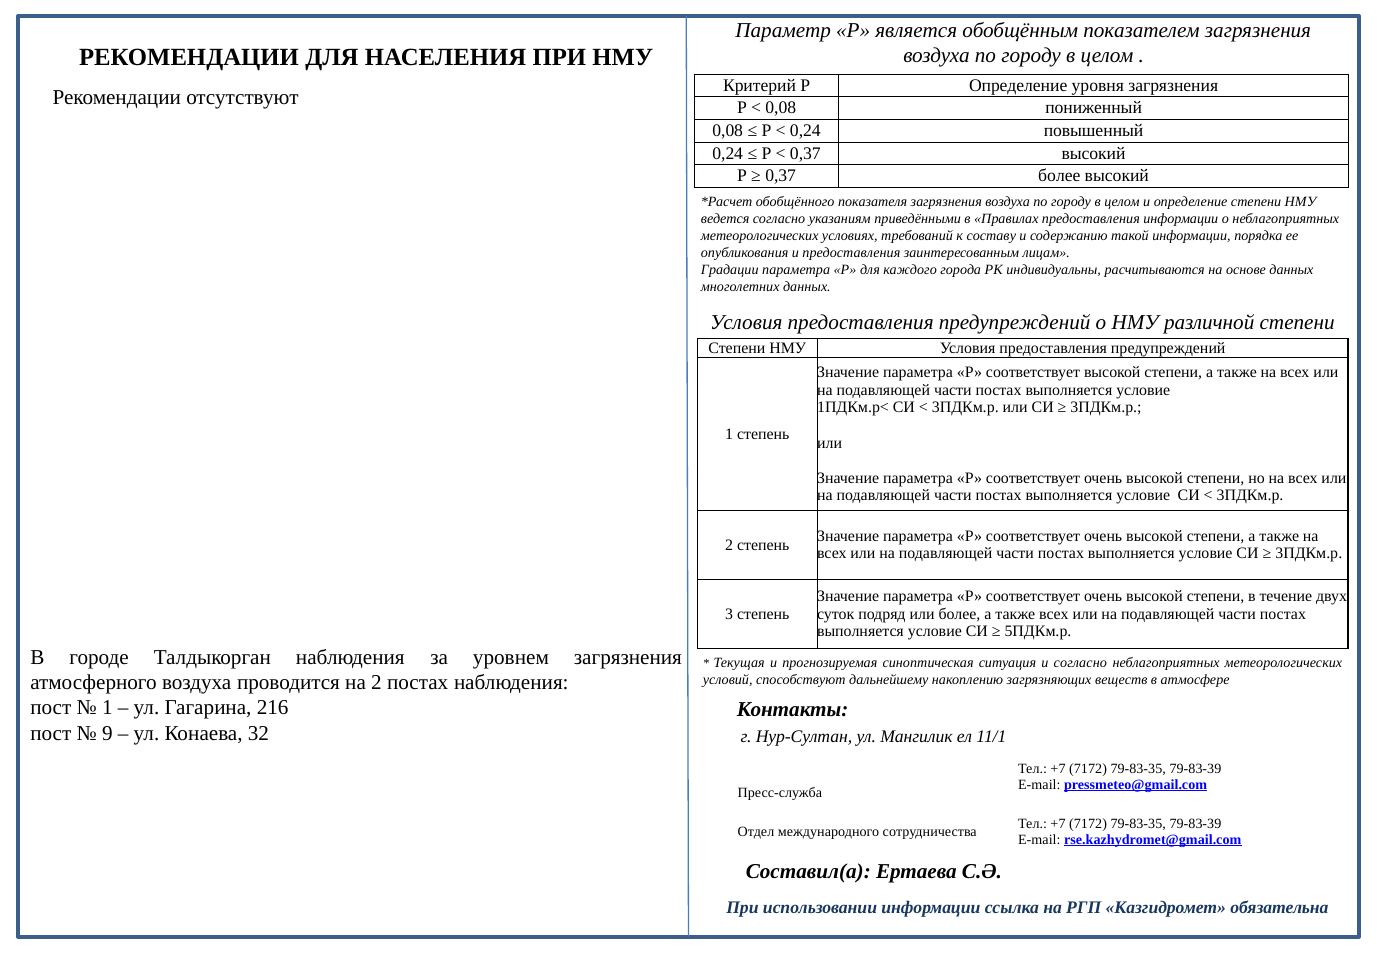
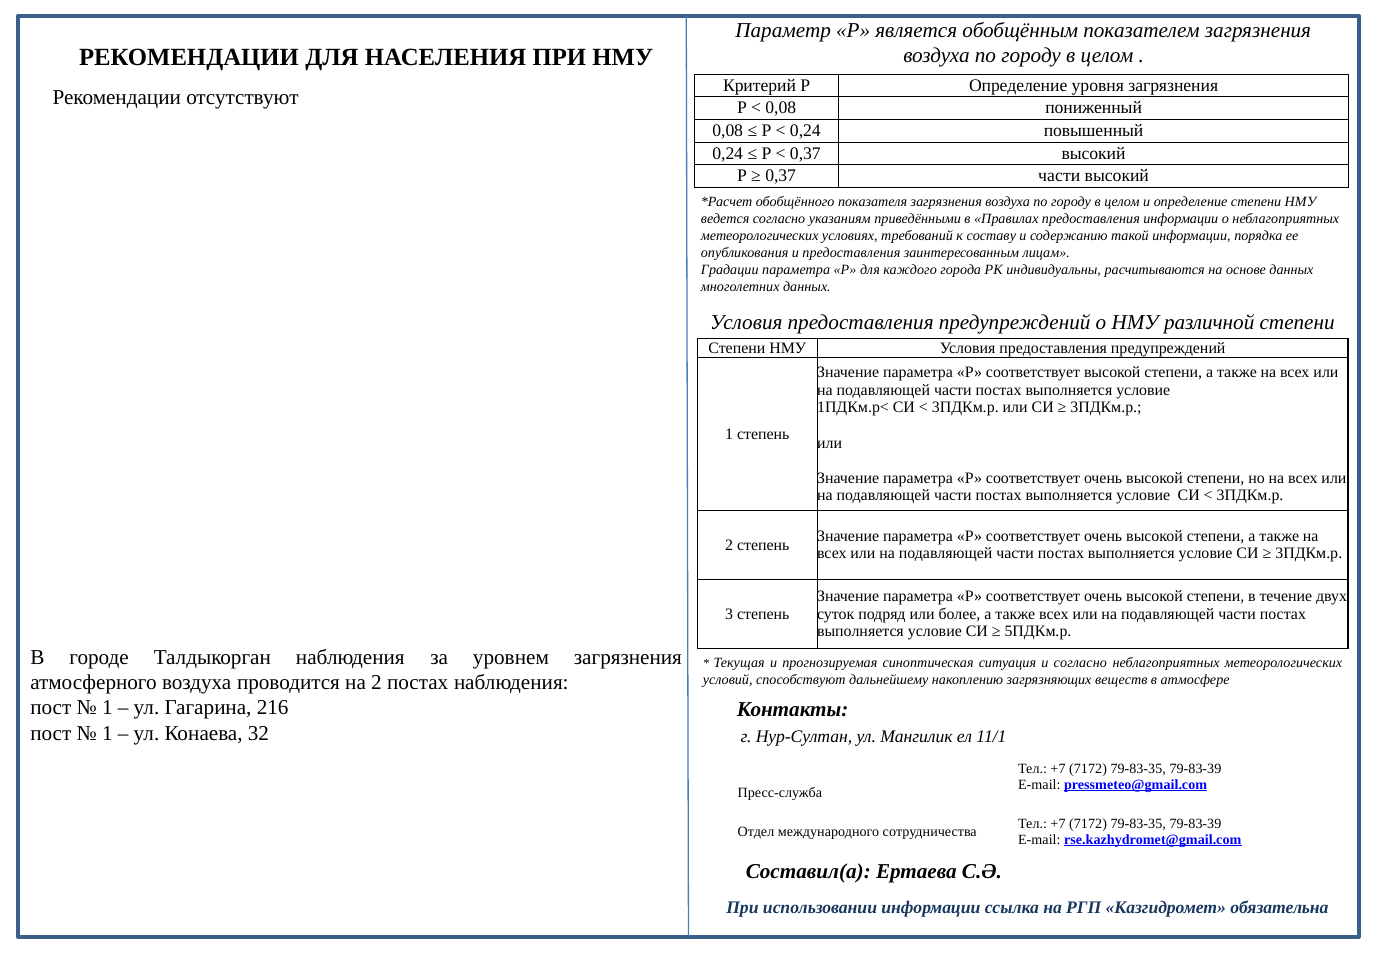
0,37 более: более -> части (1059, 176)
9: 9 -> 1 (107, 734)
